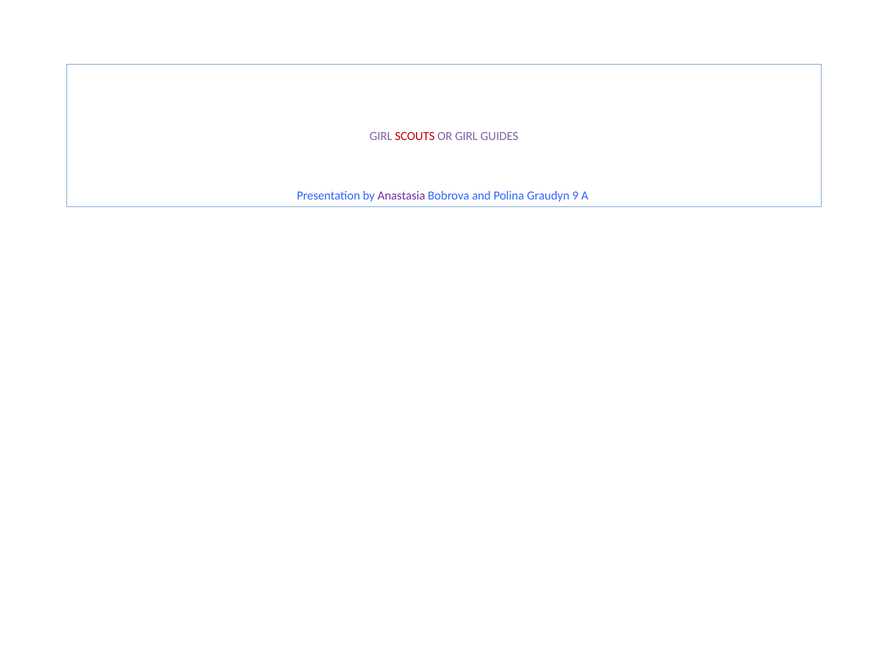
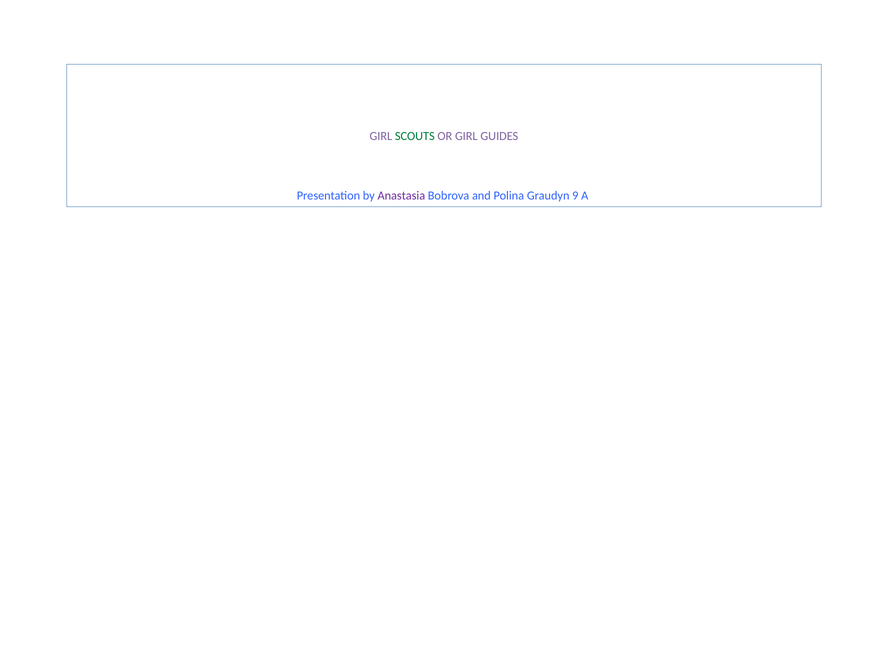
SCOUTS colour: red -> green (415, 136)
